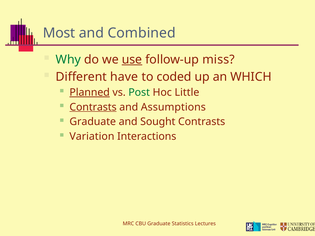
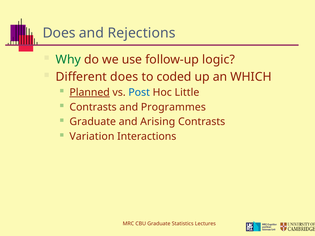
Most: Most -> Does (59, 33)
Combined: Combined -> Rejections (142, 33)
use underline: present -> none (132, 60)
miss: miss -> logic (219, 60)
Different have: have -> does (124, 77)
Post colour: green -> blue (139, 92)
Contrasts underline: present -> none (93, 107)
Assumptions: Assumptions -> Programmes (173, 107)
Sought: Sought -> Arising (158, 122)
